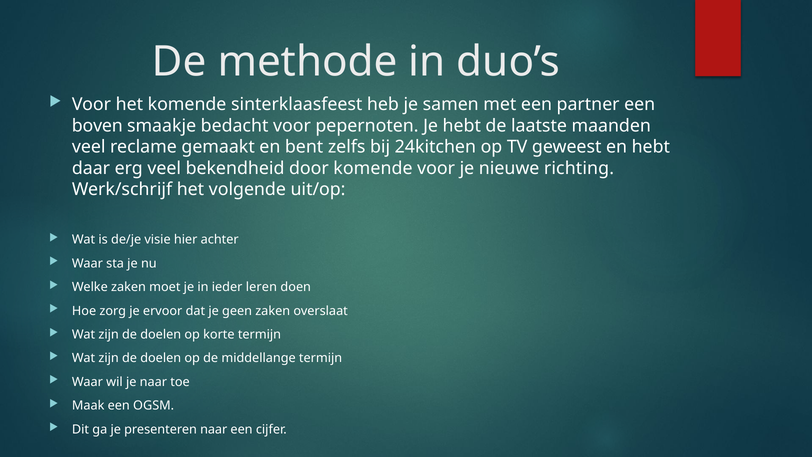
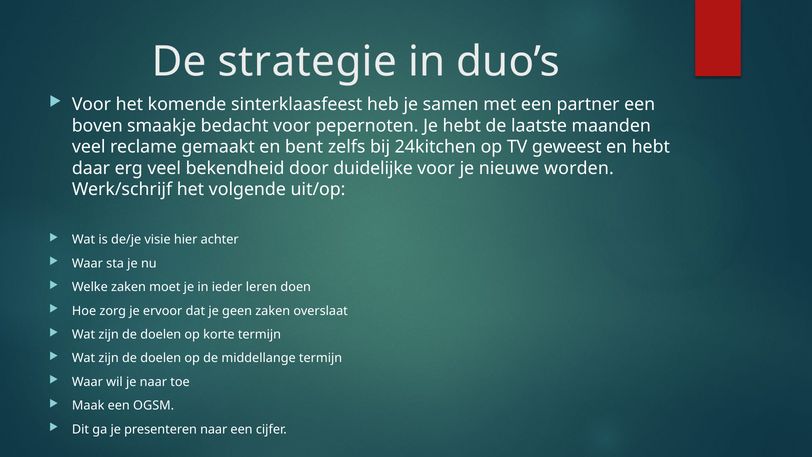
methode: methode -> strategie (307, 62)
door komende: komende -> duidelijke (373, 168)
richting: richting -> worden (579, 168)
